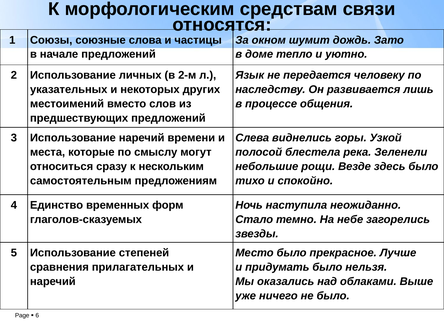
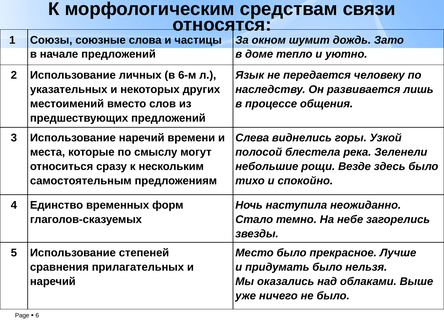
2-м: 2-м -> 6-м (187, 75)
